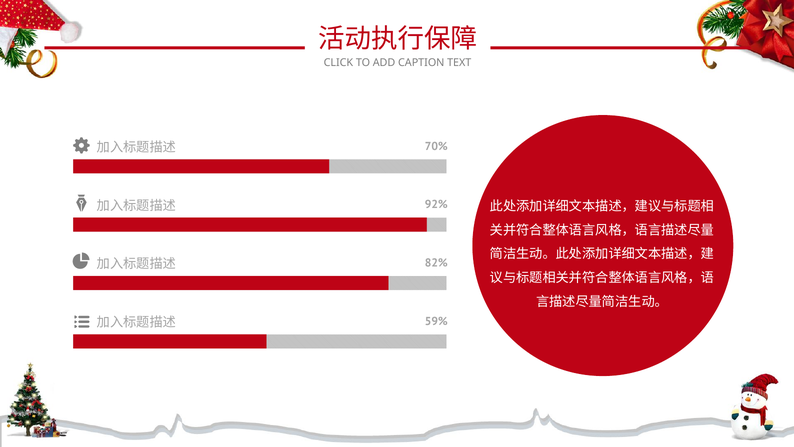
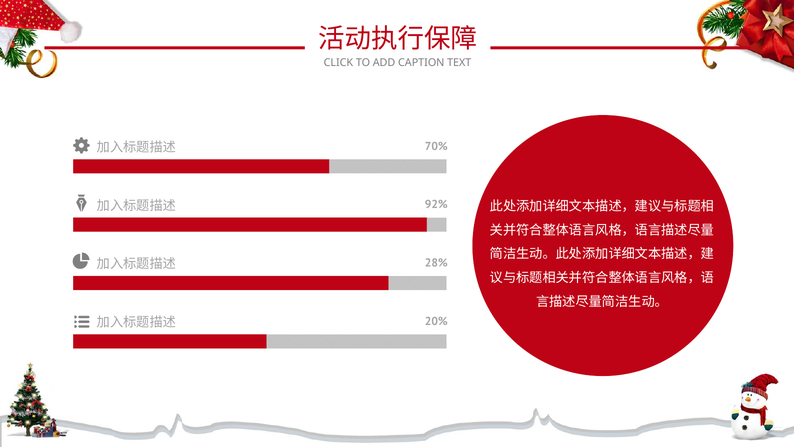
82%: 82% -> 28% (436, 263)
59%: 59% -> 20% (436, 321)
